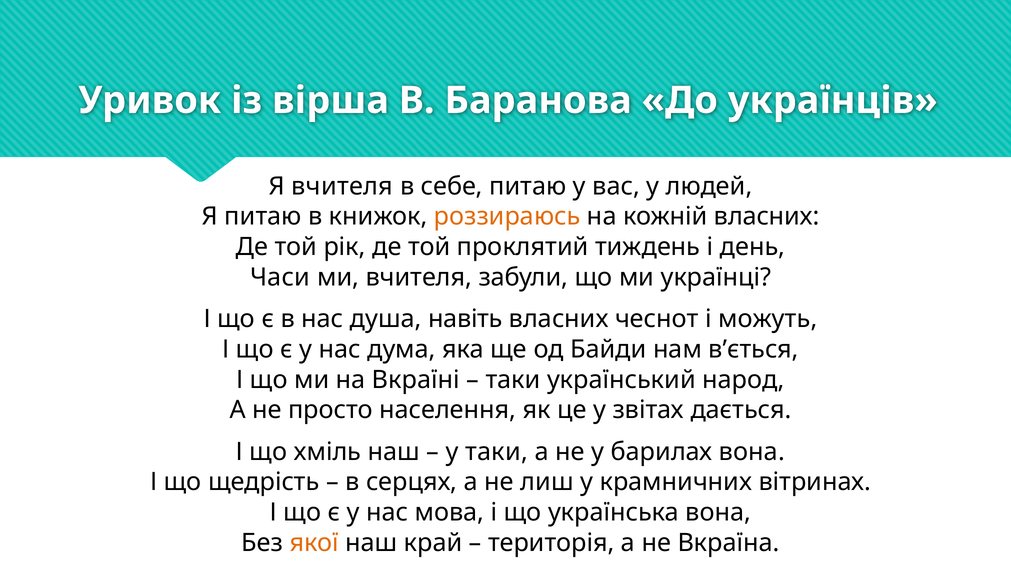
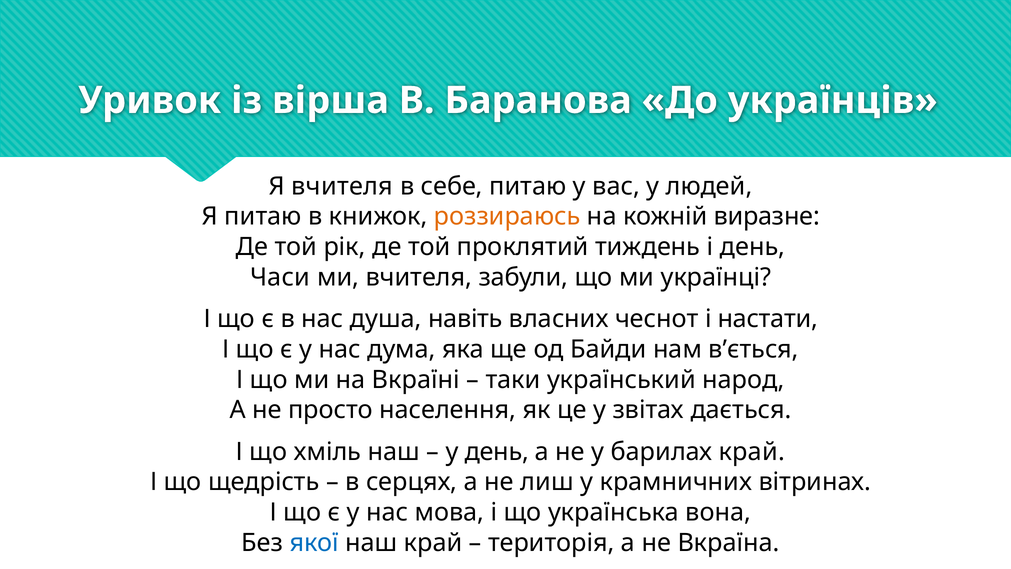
кожній власних: власних -> виразне (767, 216)
можуть: можуть -> настати (768, 319)
у таки: таки -> день (497, 452)
барилах вона: вона -> край (752, 452)
якої colour: orange -> blue (314, 543)
